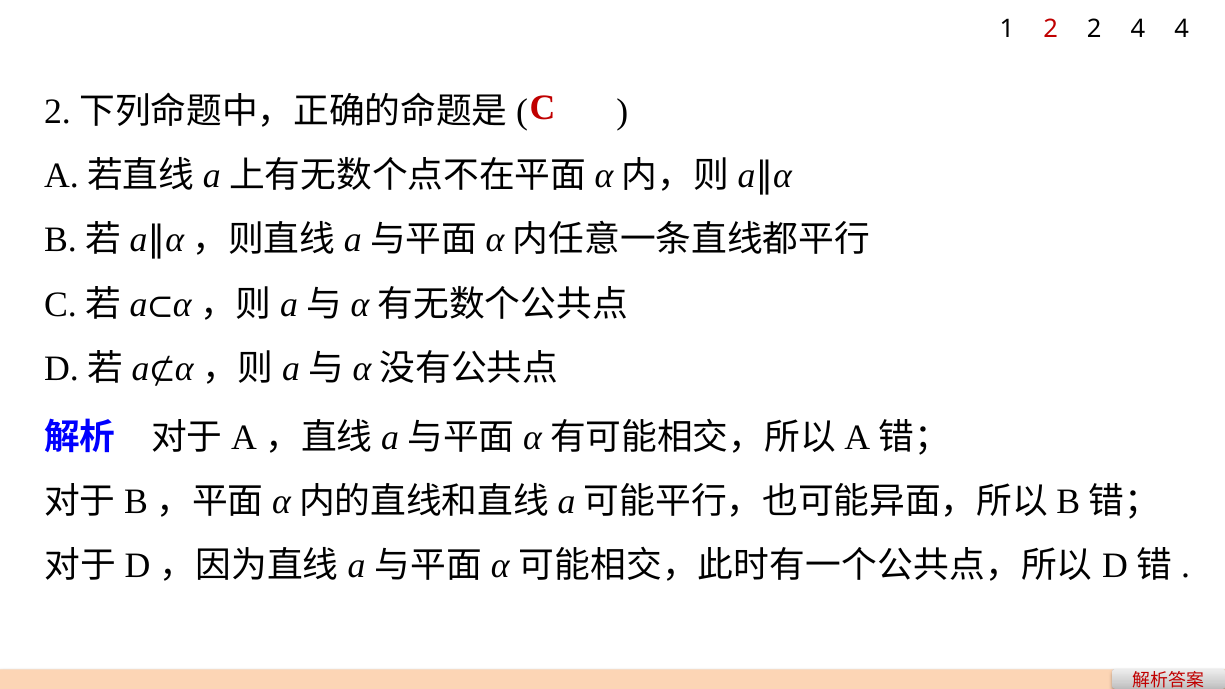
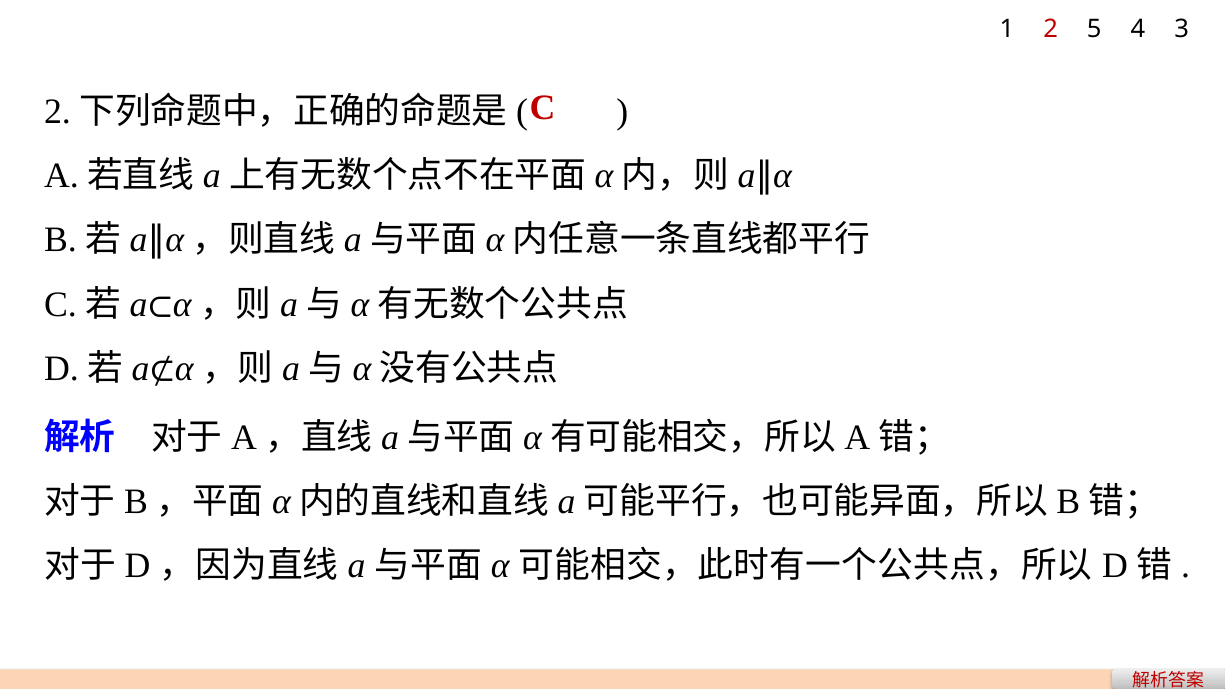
2 2: 2 -> 5 (1094, 29)
4 4: 4 -> 3 (1182, 29)
